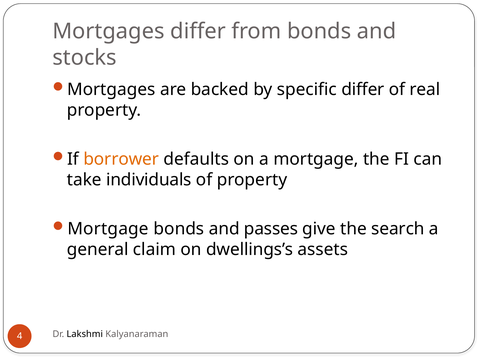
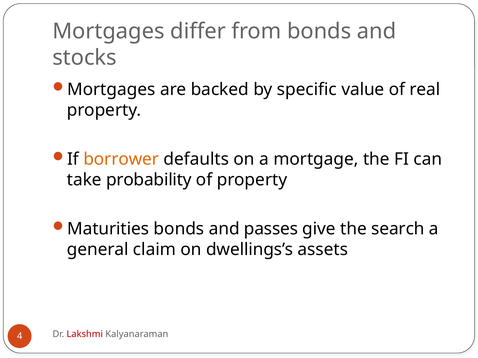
specific differ: differ -> value (363, 90)
individuals: individuals -> probability (149, 180)
Mortgage: Mortgage -> Maturities (108, 229)
Lakshmi colour: black -> red (85, 334)
